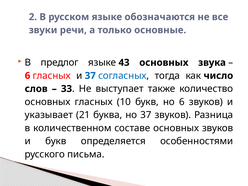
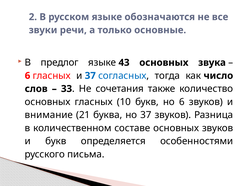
выступает: выступает -> сочетания (120, 89)
указывает: указывает -> внимание (49, 115)
